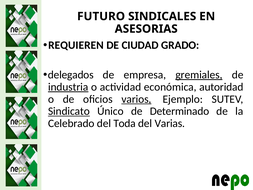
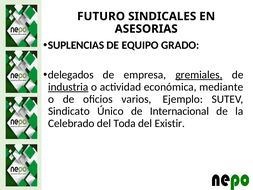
REQUIEREN: REQUIEREN -> SUPLENCIAS (76, 45)
CIUDAD: CIUDAD -> EQUIPO (140, 45)
autoridad: autoridad -> mediante (221, 87)
varios underline: present -> none (136, 99)
Sindicato underline: present -> none (69, 111)
Determinado: Determinado -> Internacional (180, 111)
Varias: Varias -> Existir (170, 123)
